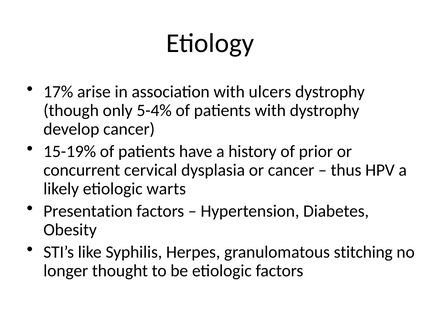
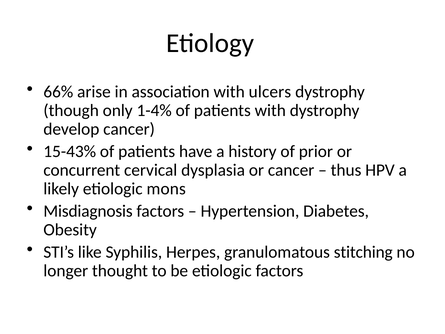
17%: 17% -> 66% (58, 92)
5-4%: 5-4% -> 1-4% (154, 110)
15-19%: 15-19% -> 15-43% (70, 151)
warts: warts -> mons (166, 189)
Presentation: Presentation -> Misdiagnosis (88, 211)
